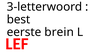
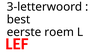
brein: brein -> roem (59, 32)
